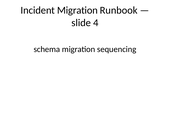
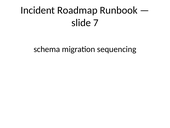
Incident Migration: Migration -> Roadmap (77, 10)
4: 4 -> 7 (96, 23)
